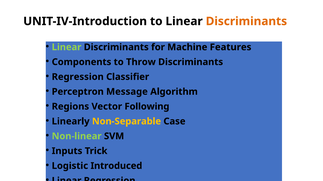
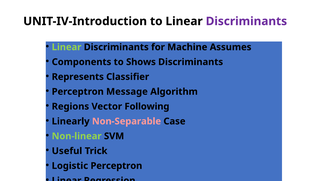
Discriminants colour: orange -> purple (246, 21)
Features: Features -> Assumes (231, 47)
Throw: Throw -> Shows (141, 62)
Regression: Regression -> Represents (78, 77)
Non-Separable colour: yellow -> pink (127, 122)
Inputs: Inputs -> Useful (67, 152)
Logistic Introduced: Introduced -> Perceptron (116, 166)
